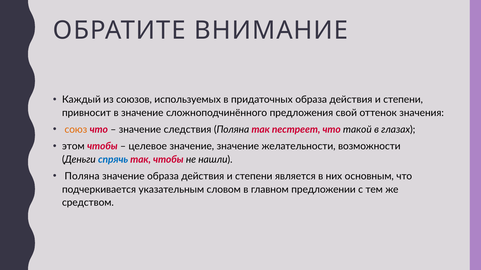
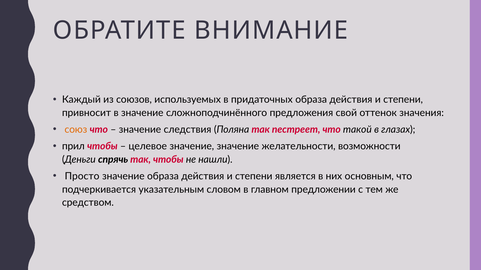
этом: этом -> прил (73, 147)
спрячь colour: blue -> black (113, 160)
Поляна: Поляна -> Просто (82, 177)
